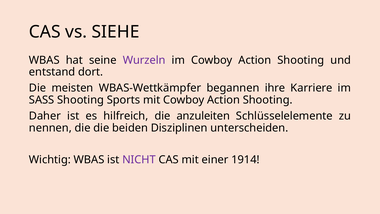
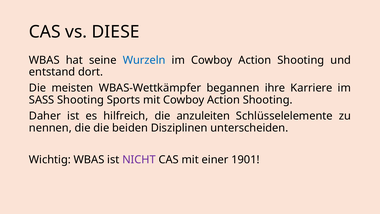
SIEHE: SIEHE -> DIESE (116, 32)
Wurzeln colour: purple -> blue (144, 60)
1914: 1914 -> 1901 (245, 159)
